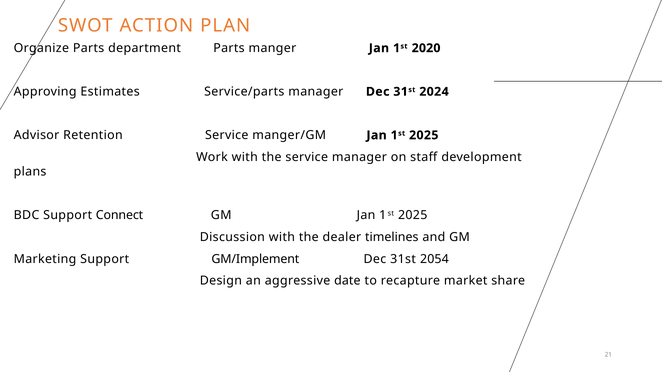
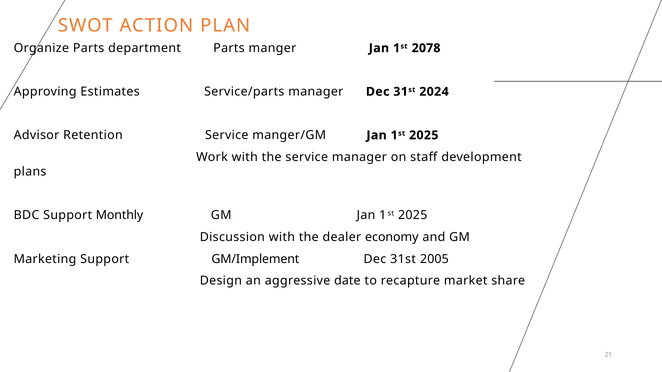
2020: 2020 -> 2078 (426, 48)
Connect: Connect -> Monthly (120, 216)
timelines: timelines -> economy (392, 237)
2054: 2054 -> 2005 (434, 259)
